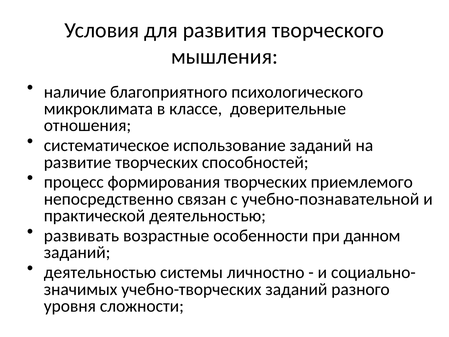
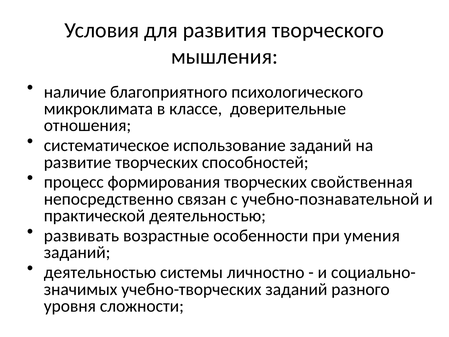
приемлемого: приемлемого -> свойственная (362, 182)
данном: данном -> умения (372, 236)
